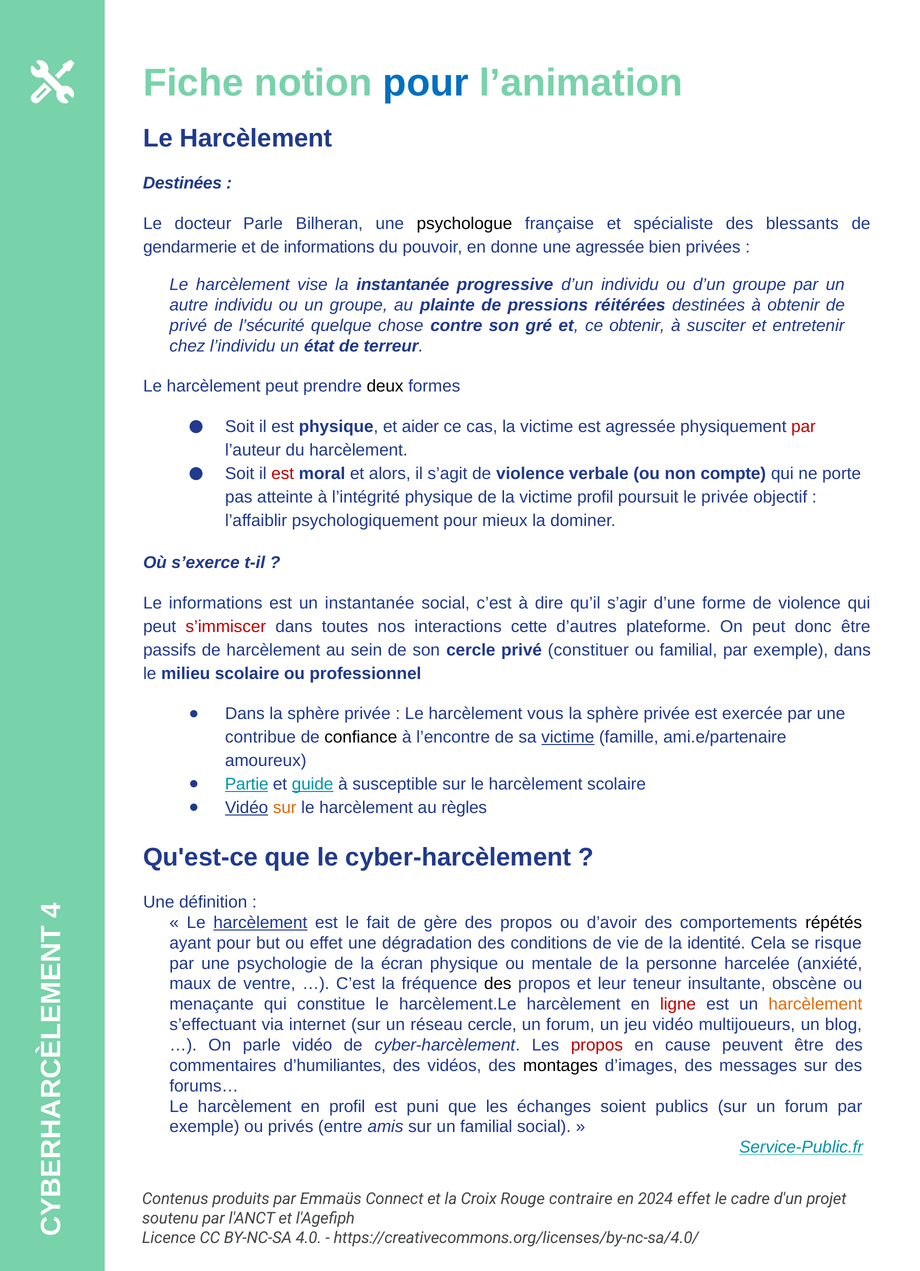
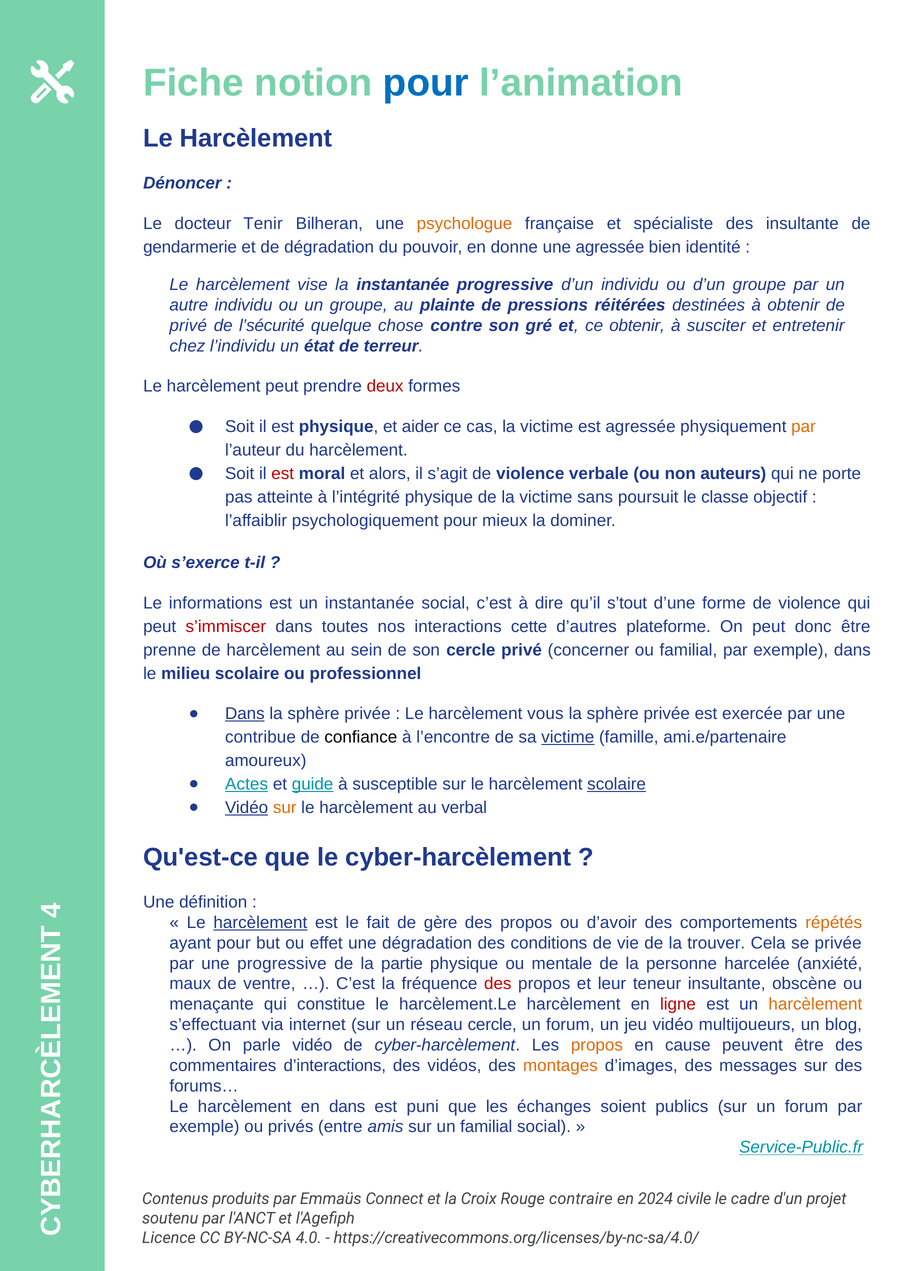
Destinées: Destinées -> Dénoncer (182, 183)
docteur Parle: Parle -> Tenir (263, 224)
psychologue colour: black -> orange (464, 224)
des blessants: blessants -> insultante (802, 224)
de informations: informations -> dégradation (329, 247)
privées: privées -> identité (713, 247)
deux colour: black -> red (385, 386)
par colour: red -> orange (803, 427)
compte: compte -> auteurs (733, 474)
victime profil: profil -> sans (595, 497)
le privée: privée -> classe (725, 497)
s’agir: s’agir -> s’tout (627, 603)
passifs: passifs -> prenne (170, 650)
constituer: constituer -> concerner (588, 650)
Dans underline: none -> present (245, 714)
Partie: Partie -> Actes (247, 784)
scolaire underline: none -> present (617, 784)
règles: règles -> verbal (464, 807)
répétés colour: black -> orange (834, 922)
identité: identité -> trouver (716, 943)
se risque: risque -> privée (838, 943)
une psychologie: psychologie -> progressive (282, 963)
écran: écran -> partie (402, 963)
des colour: black -> red (498, 983)
propos colour: red -> orange (597, 1045)
d’humiliantes: d’humiliantes -> d’interactions (335, 1065)
montages colour: black -> orange (560, 1065)
en profil: profil -> dans (347, 1106)
effet: effet -> civile (694, 1198)
